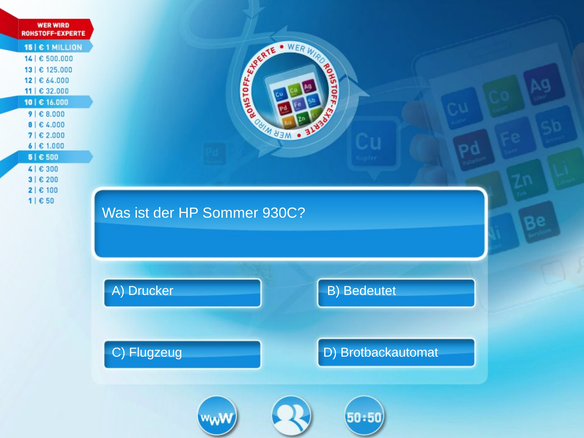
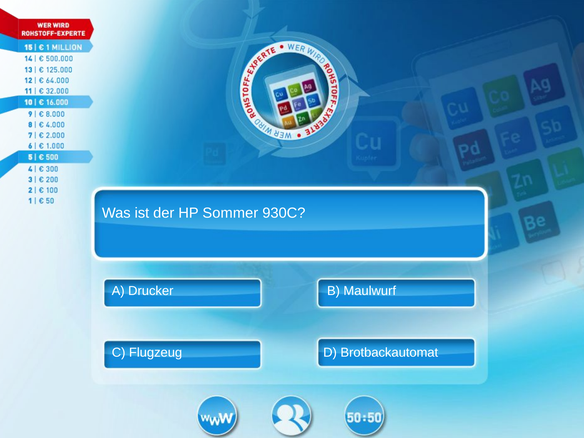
Bedeutet: Bedeutet -> Maulwurf (370, 291)
